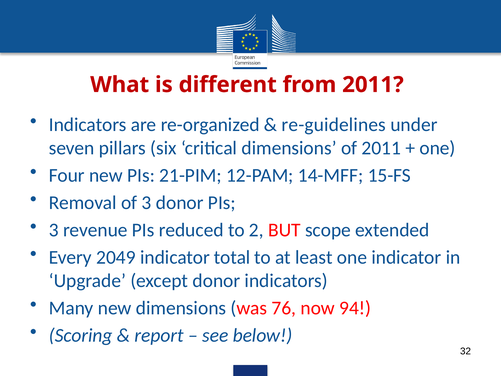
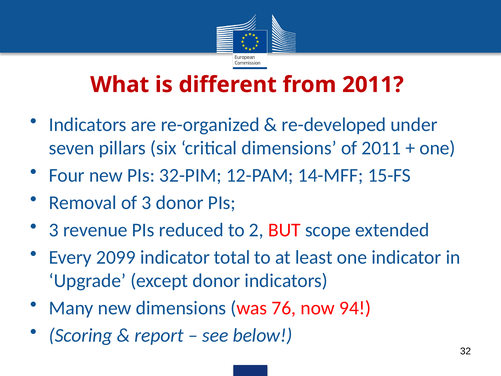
re-guidelines: re-guidelines -> re-developed (334, 125)
21-PIM: 21-PIM -> 32-PIM (191, 175)
2049: 2049 -> 2099 (116, 257)
